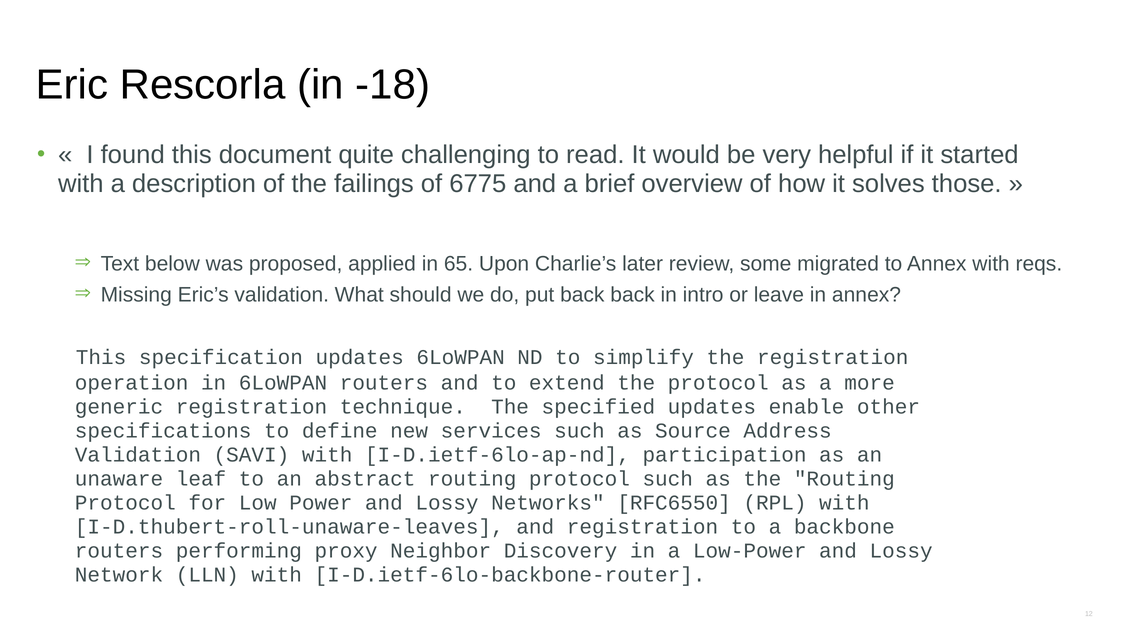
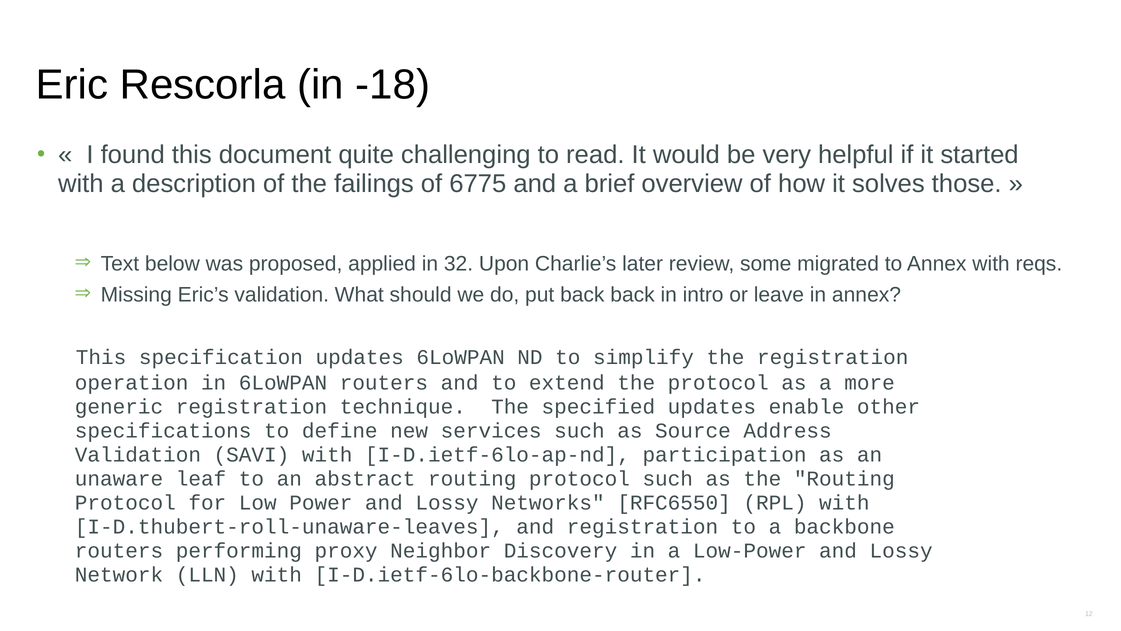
65: 65 -> 32 (459, 264)
